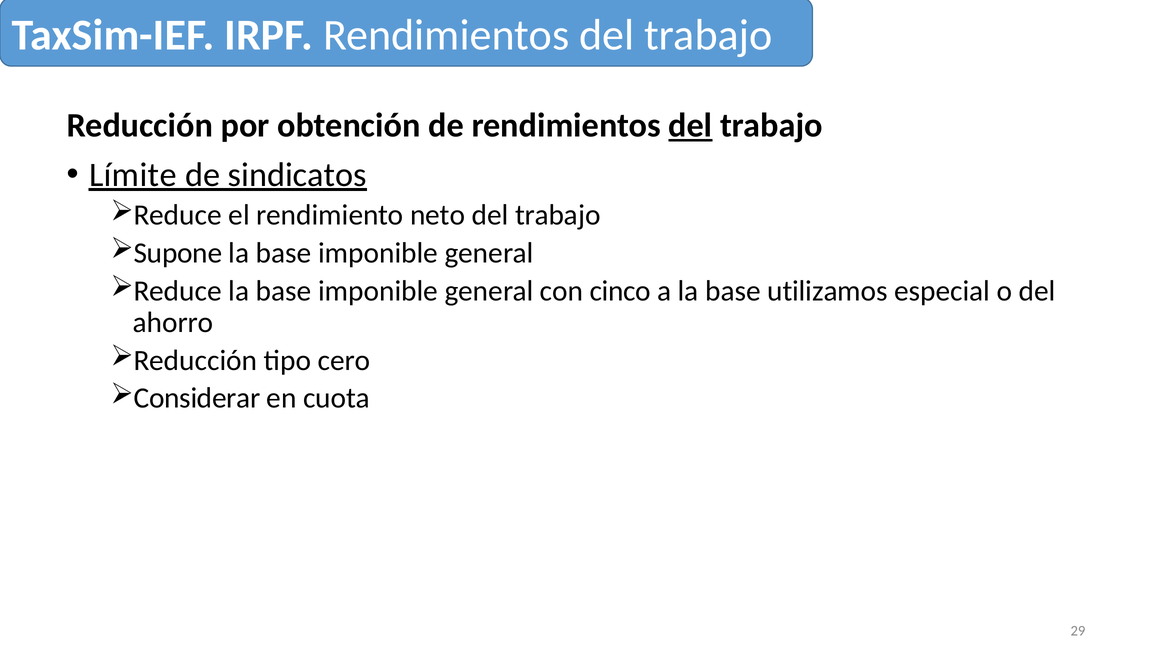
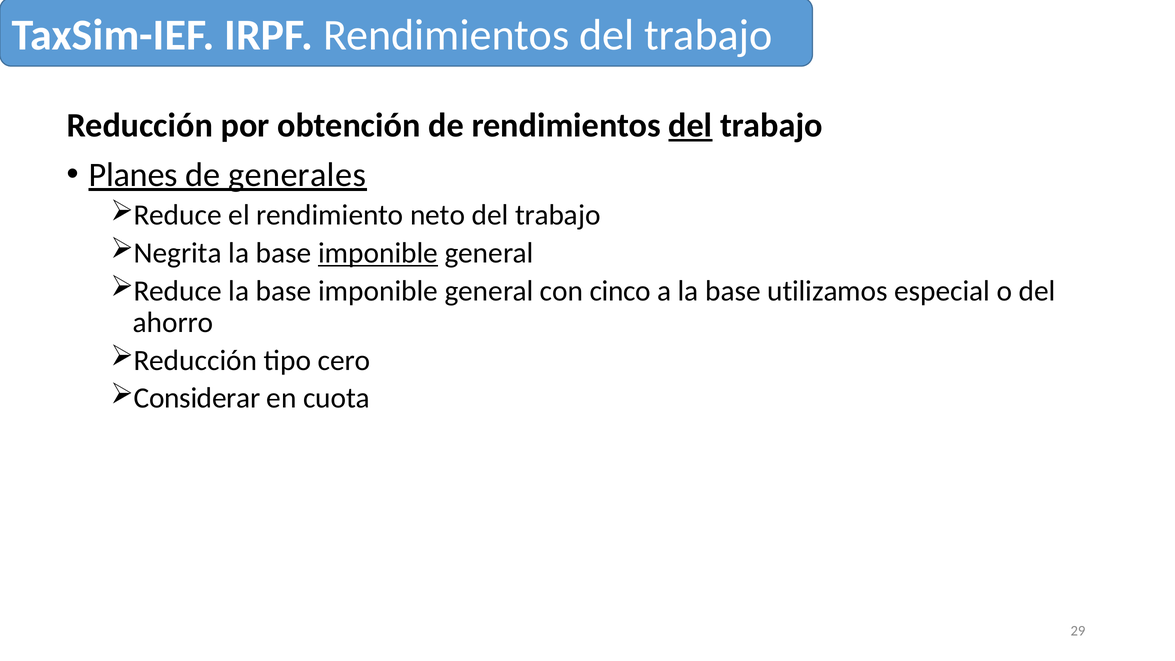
Límite: Límite -> Planes (133, 175)
sindicatos: sindicatos -> generales (297, 175)
Supone: Supone -> Negrita (178, 253)
imponible underline: none -> present (378, 253)
